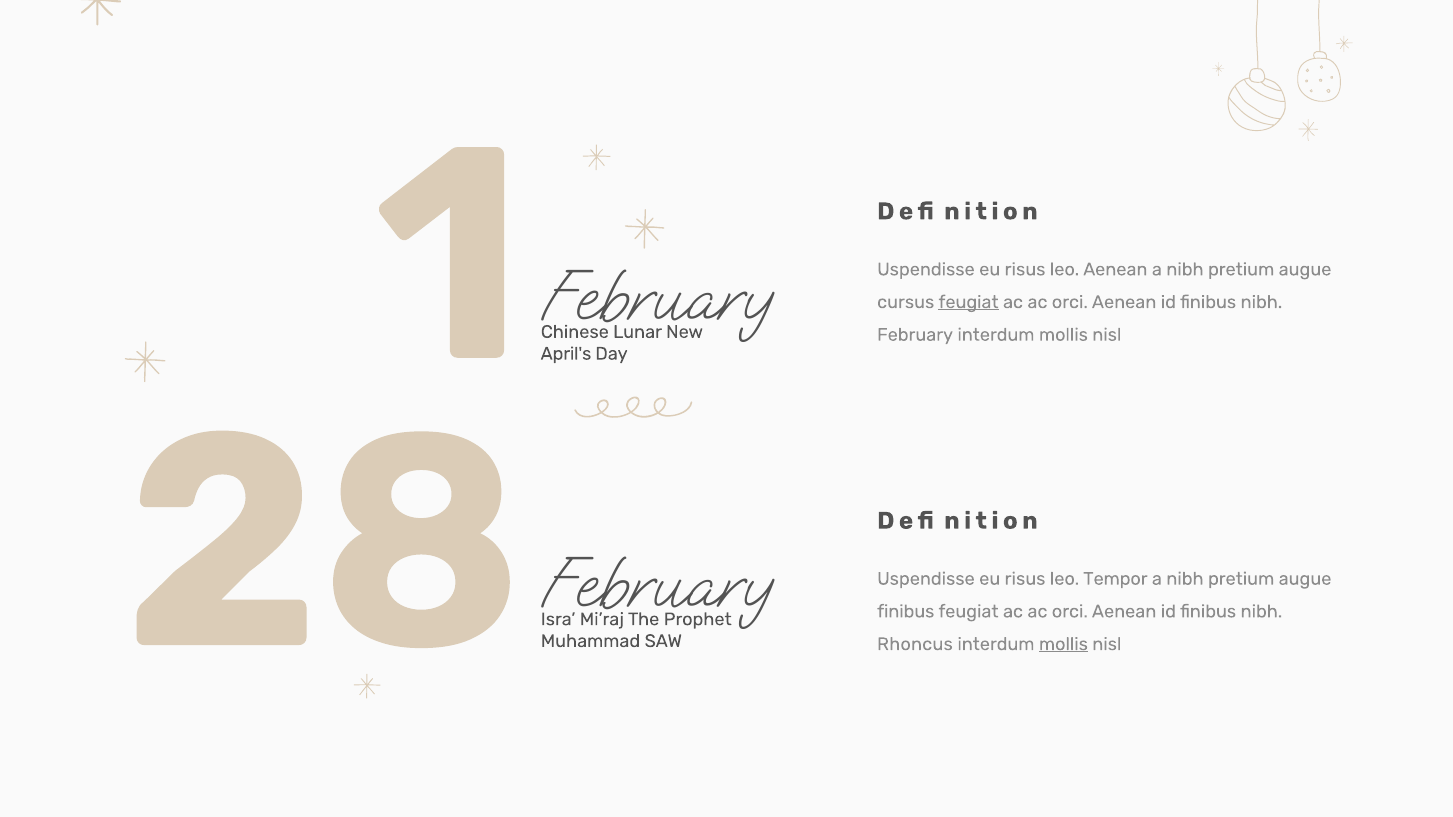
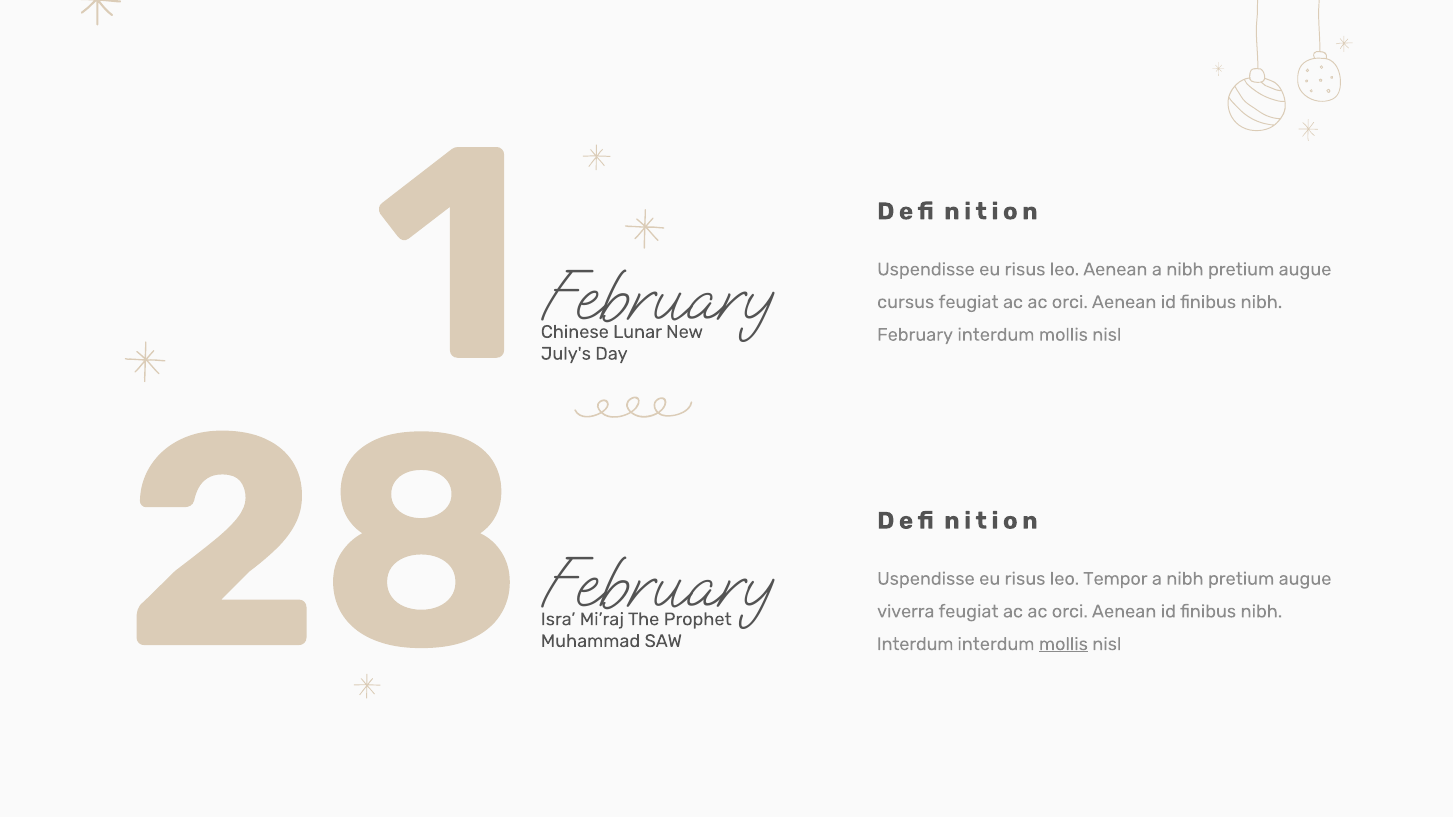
feugiat underline: present -> none (968, 302)
April's: April's -> July's (566, 354)
finibus: finibus -> viverra (906, 612)
Rhoncus: Rhoncus -> Interdum (915, 644)
